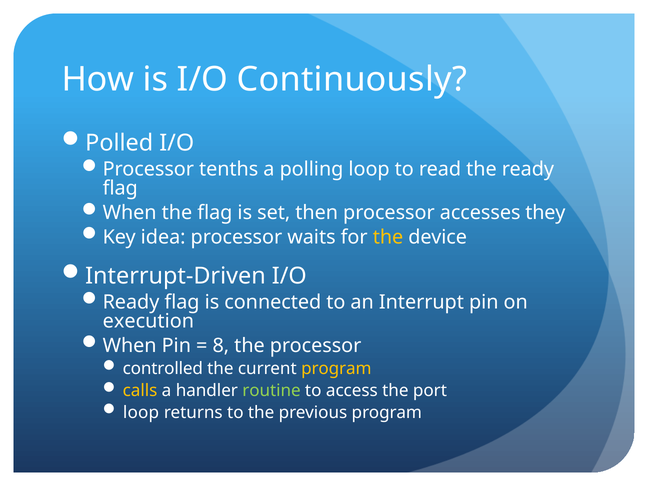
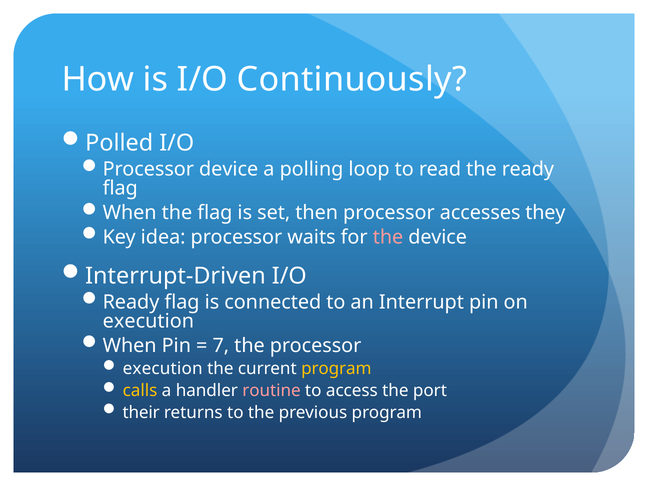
Processor tenths: tenths -> device (229, 169)
the colour: yellow -> pink (388, 237)
8: 8 -> 7 (221, 346)
controlled: controlled -> execution (163, 369)
routine colour: light green -> pink (271, 391)
loop: loop -> their (141, 412)
